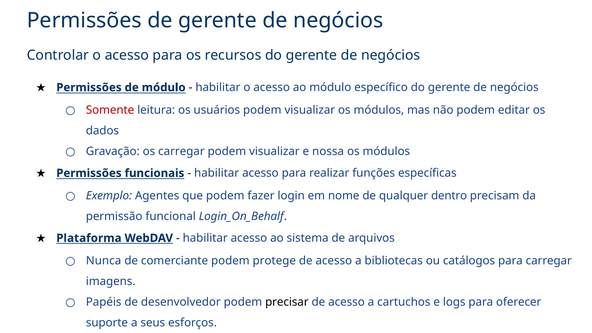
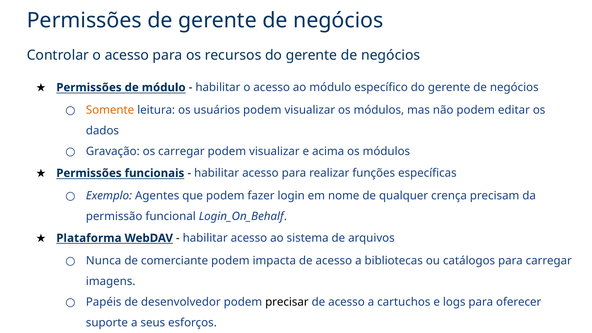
Somente colour: red -> orange (110, 110)
nossa: nossa -> acima (328, 152)
dentro: dentro -> crença (449, 196)
protege: protege -> impacta (274, 261)
